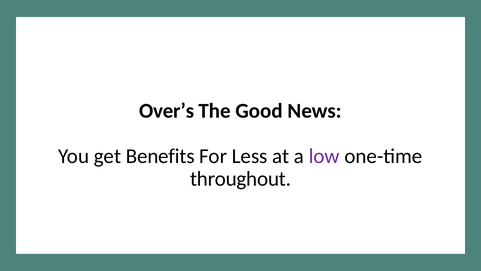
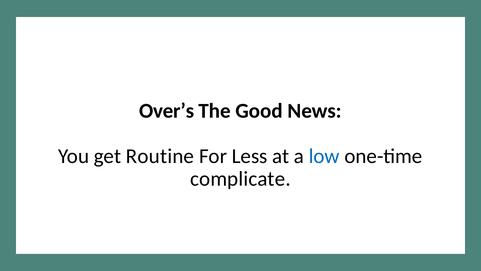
Benefits: Benefits -> Routine (160, 156)
low colour: purple -> blue (324, 156)
throughout: throughout -> complicate (240, 179)
